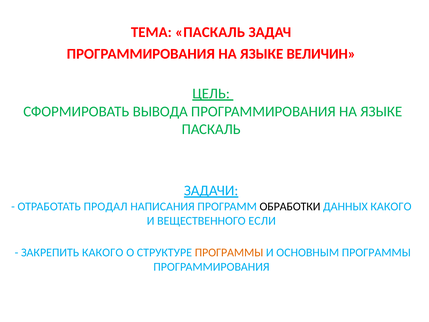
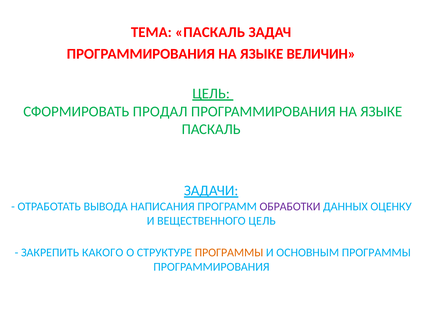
ВЫВОДА: ВЫВОДА -> ПРОДАЛ (160, 111)
ПРОДАЛ: ПРОДАЛ -> ВЫВОДА (106, 206)
ОБРАБОТКИ colour: black -> purple (290, 206)
ДАННЫХ КАКОГО: КАКОГО -> ОЦЕНКУ (391, 206)
ВЕЩЕСТВЕННОГО ЕСЛИ: ЕСЛИ -> ЦЕЛЬ (262, 221)
